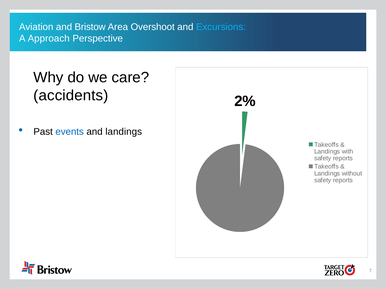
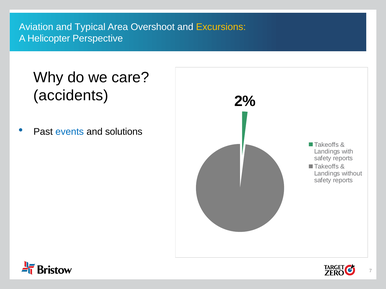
Bristow: Bristow -> Typical (90, 27)
Excursions colour: light blue -> yellow (221, 27)
Approach: Approach -> Helicopter (49, 39)
and landings: landings -> solutions (124, 132)
